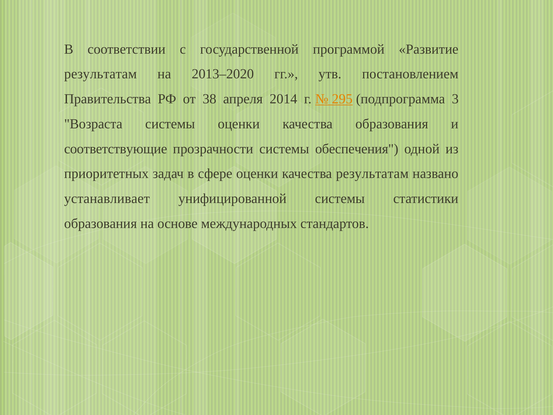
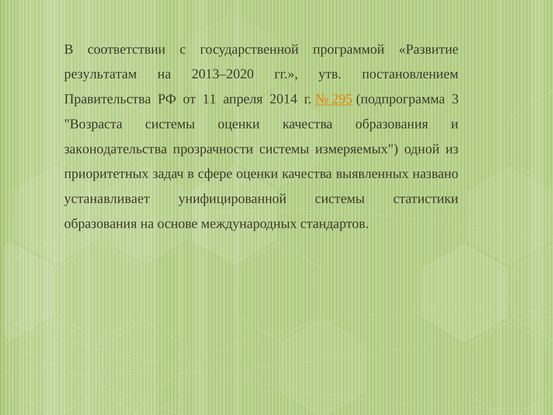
38: 38 -> 11 (209, 99)
соответствующие: соответствующие -> законодательства (116, 149)
обеспечения: обеспечения -> измеряемых (357, 149)
качества результатам: результатам -> выявленных (372, 174)
